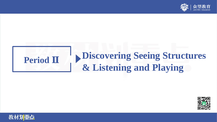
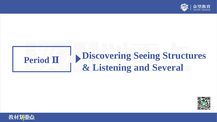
Playing: Playing -> Several (168, 68)
